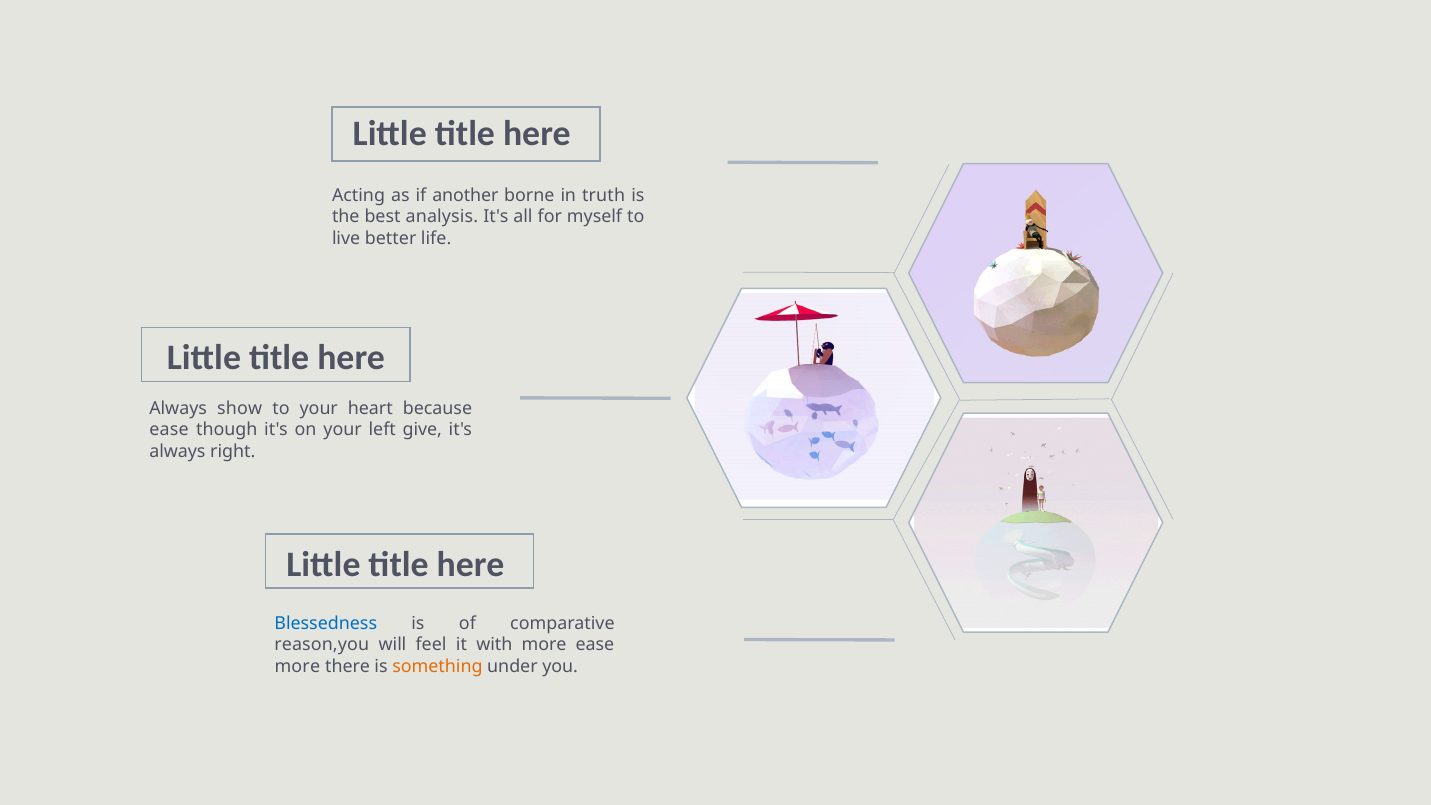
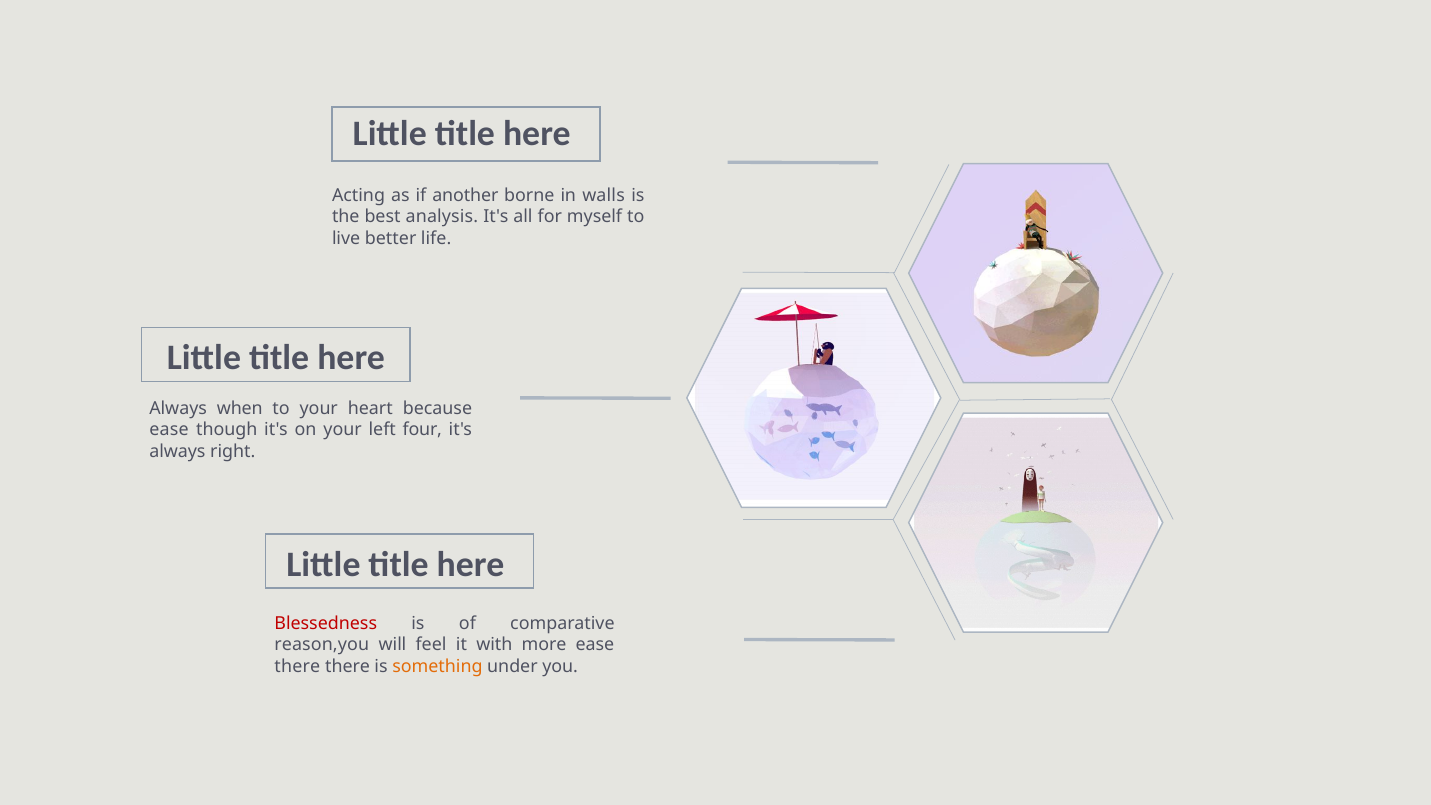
truth: truth -> walls (604, 195)
show: show -> when (240, 408)
give: give -> four (422, 430)
Blessedness colour: blue -> red (326, 623)
more: more -> there (297, 666)
